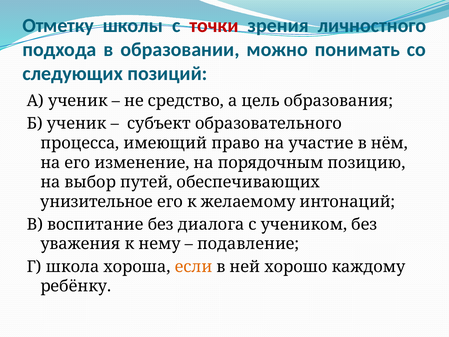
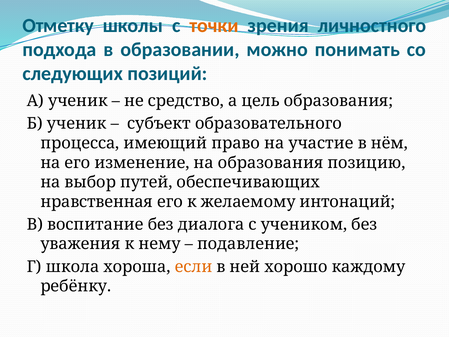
точки colour: red -> orange (214, 26)
на порядочным: порядочным -> образования (271, 163)
унизительное: унизительное -> нравственная (97, 202)
